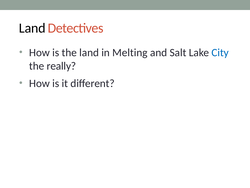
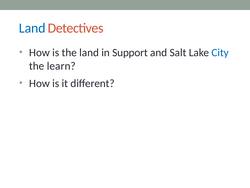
Land colour: black -> blue (32, 28)
Melting: Melting -> Support (130, 52)
really: really -> learn (61, 66)
